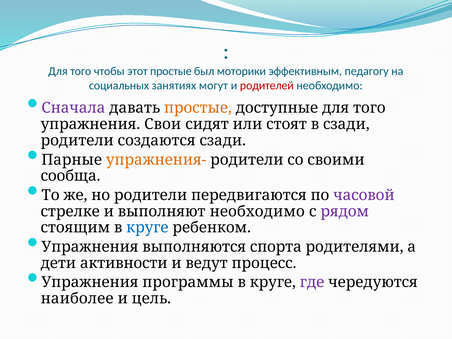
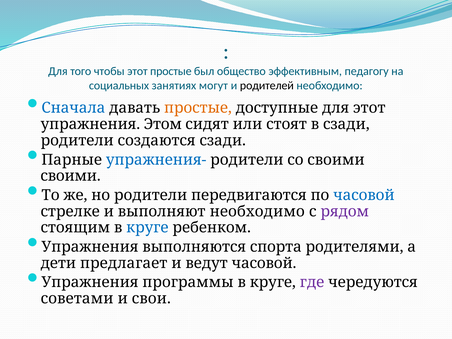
моторики: моторики -> общество (241, 71)
родителей colour: red -> black (267, 86)
Сначала colour: purple -> blue (73, 108)
доступные для того: того -> этот (369, 108)
Свои: Свои -> Этом (163, 124)
упражнения- colour: orange -> blue (156, 160)
сообща: сообща -> своими (71, 176)
часовой colour: purple -> blue (364, 195)
активности: активности -> предлагает (124, 263)
ведут процесс: процесс -> часовой (264, 263)
наиболее: наиболее -> советами (77, 299)
цель: цель -> свои (151, 299)
